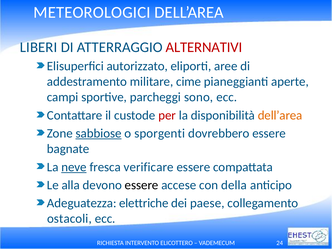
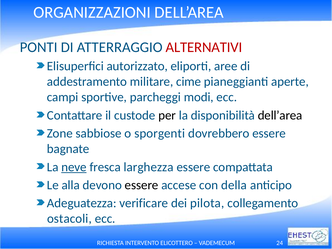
METEOROLOGICI: METEOROLOGICI -> ORGANIZZAZIONI (92, 12)
LIBERI: LIBERI -> PONTI (39, 47)
sono: sono -> modi (199, 97)
per colour: red -> black (167, 115)
dell’area colour: orange -> black (280, 115)
sabbiose underline: present -> none (99, 133)
verificare: verificare -> larghezza (149, 167)
elettriche: elettriche -> verificare (144, 203)
paese: paese -> pilota (207, 203)
